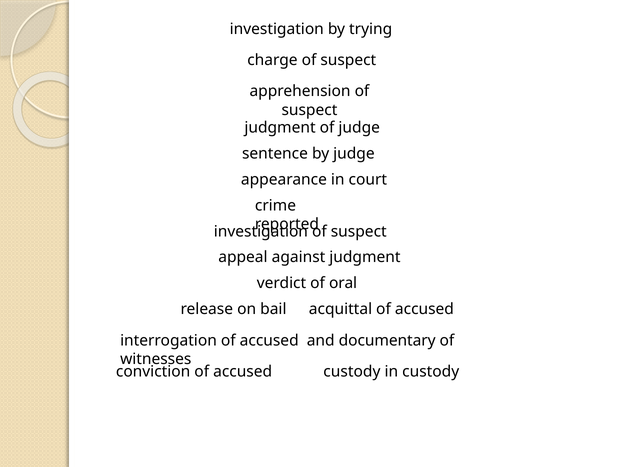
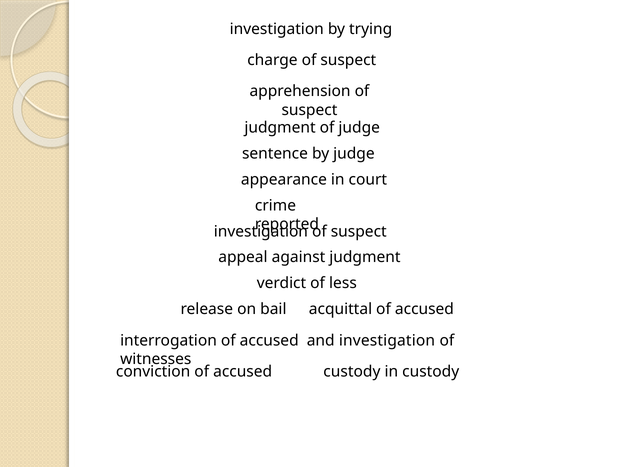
oral: oral -> less (343, 283)
and documentary: documentary -> investigation (387, 340)
